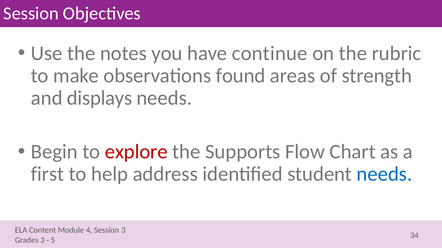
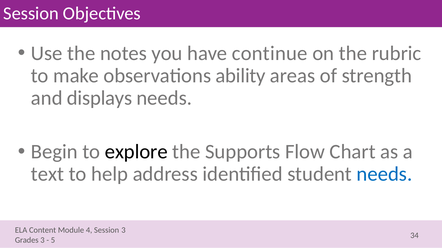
found: found -> ability (241, 76)
explore colour: red -> black (136, 152)
first: first -> text (48, 175)
